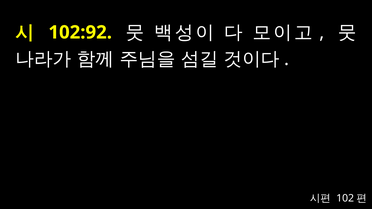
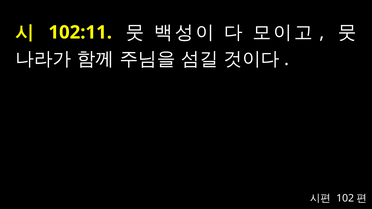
102:92: 102:92 -> 102:11 (80, 32)
